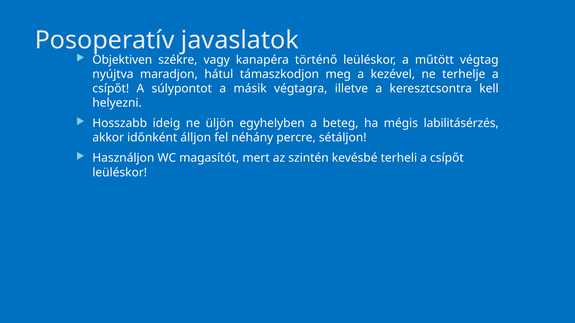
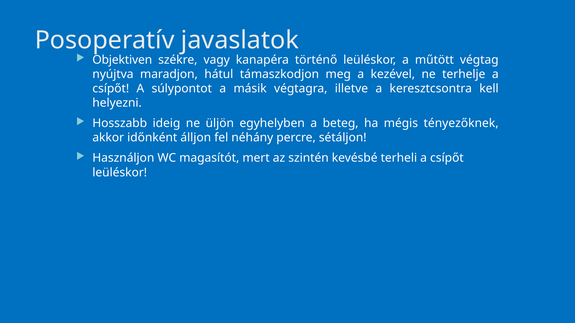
labilitásérzés: labilitásérzés -> tényezőknek (461, 123)
